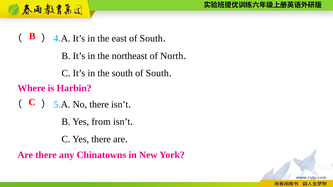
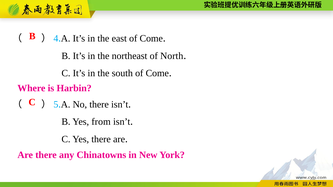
east of South: South -> Come (151, 38)
south of South: South -> Come (157, 73)
